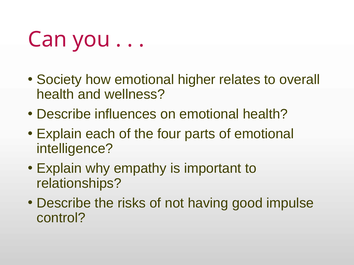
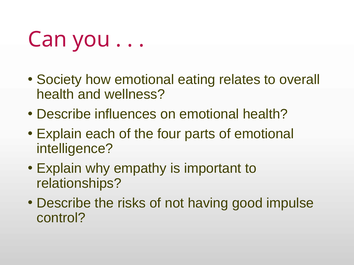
higher: higher -> eating (197, 80)
